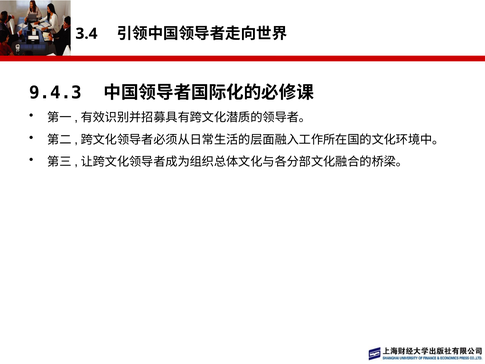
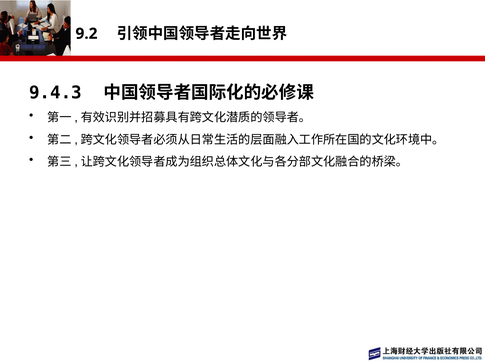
3.4: 3.4 -> 9.2 (86, 34)
